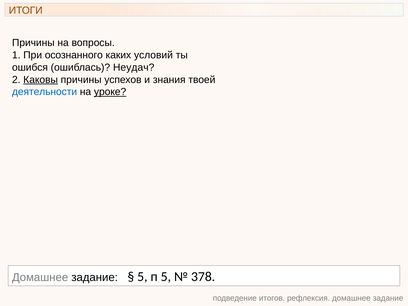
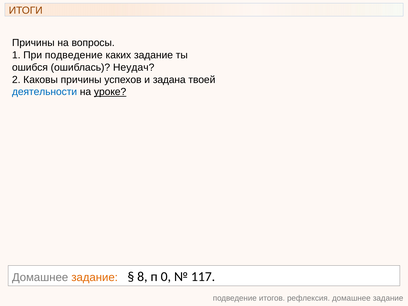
При осознанного: осознанного -> подведение (74, 55)
каких условий: условий -> задание (153, 55)
Каковы underline: present -> none (41, 80)
знания: знания -> задана (169, 80)
задание colour: black -> orange (95, 277)
5: 5 -> 8 (142, 277)
п 5: 5 -> 0 (166, 277)
378: 378 -> 117 (203, 277)
